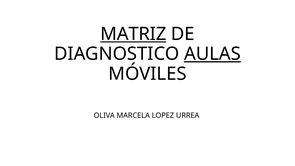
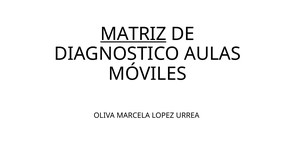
AULAS underline: present -> none (212, 54)
